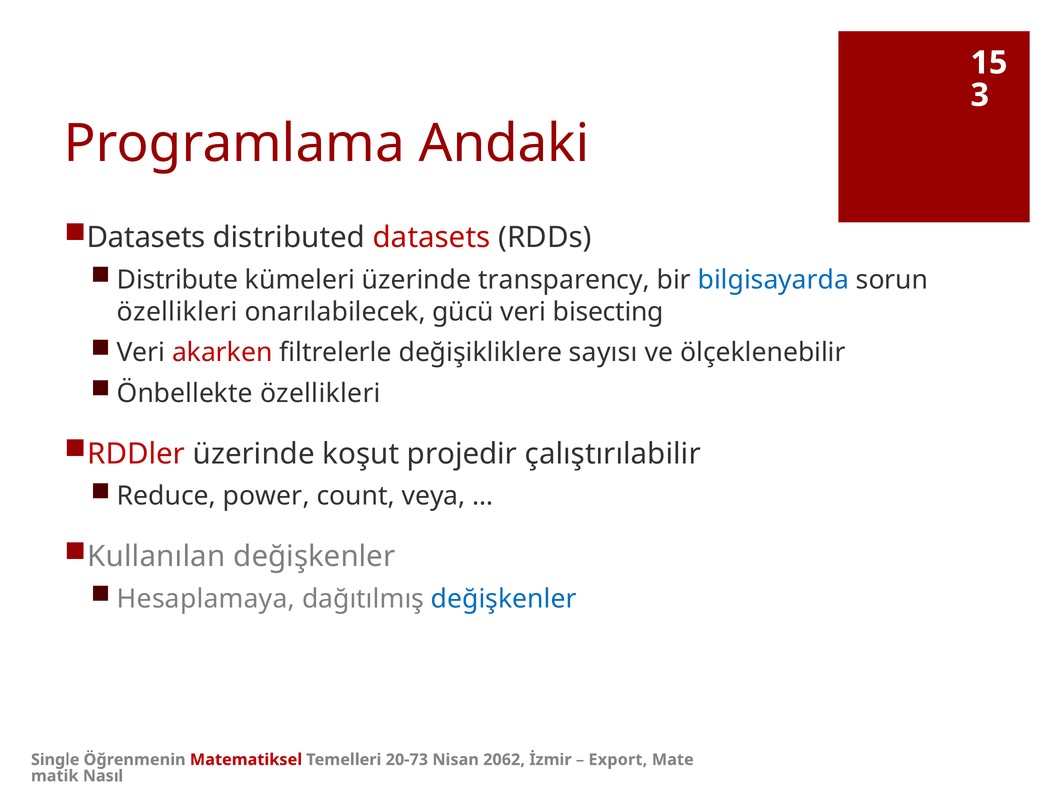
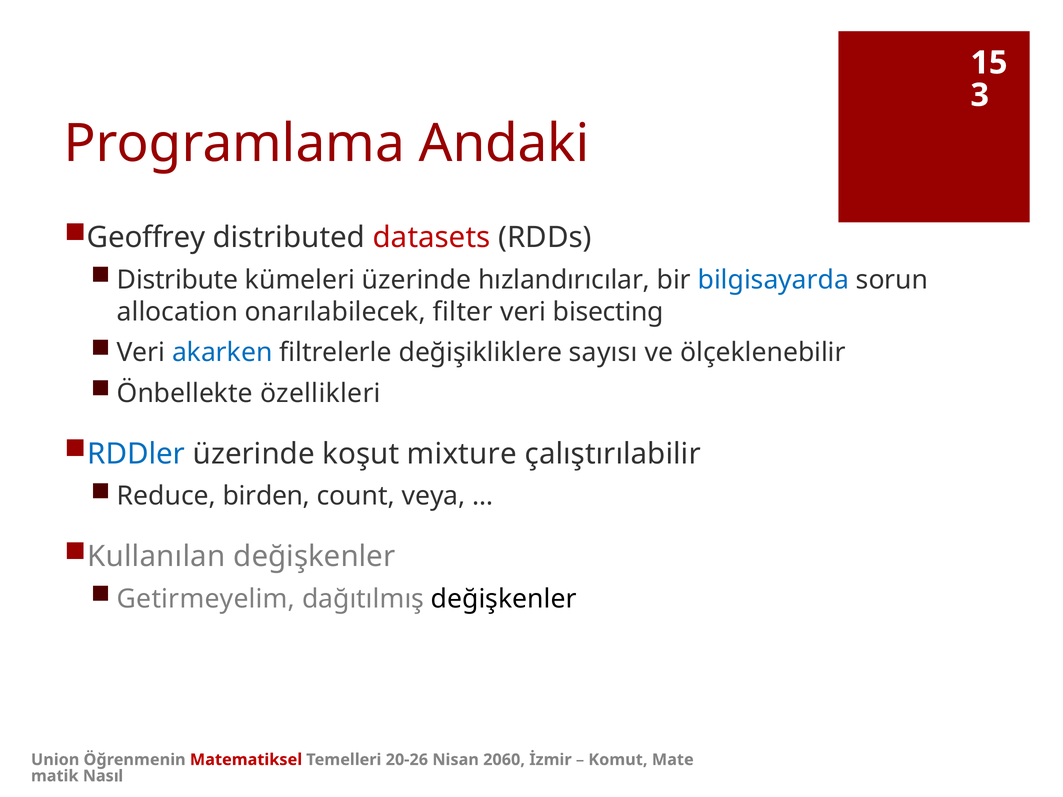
Datasets: Datasets -> Geoffrey (146, 238)
transparency: transparency -> hızlandırıcılar (564, 280)
özellikleri: özellikleri -> allocation (177, 312)
gücü: gücü -> filter (463, 312)
akarken colour: red -> blue (222, 353)
RDDler colour: red -> blue (136, 454)
projedir: projedir -> mixture (462, 454)
power: power -> birden (266, 496)
Hesaplamaya: Hesaplamaya -> Getirmeyelim (206, 599)
değişkenler colour: blue -> black (504, 599)
Single: Single -> Union (55, 760)
20-73: 20-73 -> 20-26 (407, 760)
2062: 2062 -> 2060 (504, 760)
Export: Export -> Komut (618, 760)
